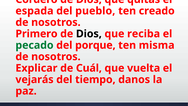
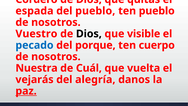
ten creado: creado -> pueblo (157, 11)
Primero: Primero -> Vuestro (36, 34)
reciba: reciba -> visible (144, 34)
pecado colour: green -> blue (34, 45)
misma: misma -> cuerpo (157, 45)
Explicar: Explicar -> Nuestra (37, 68)
tiempo: tiempo -> alegría (95, 79)
paz underline: none -> present (26, 91)
